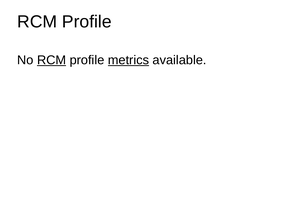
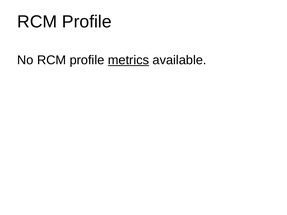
RCM underline: present -> none (52, 60)
